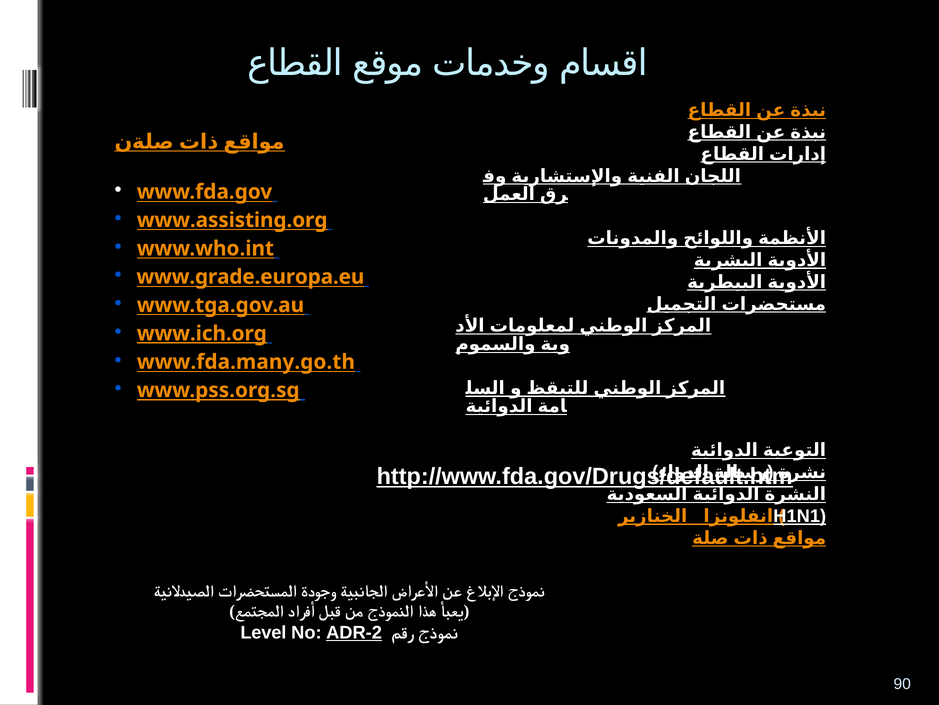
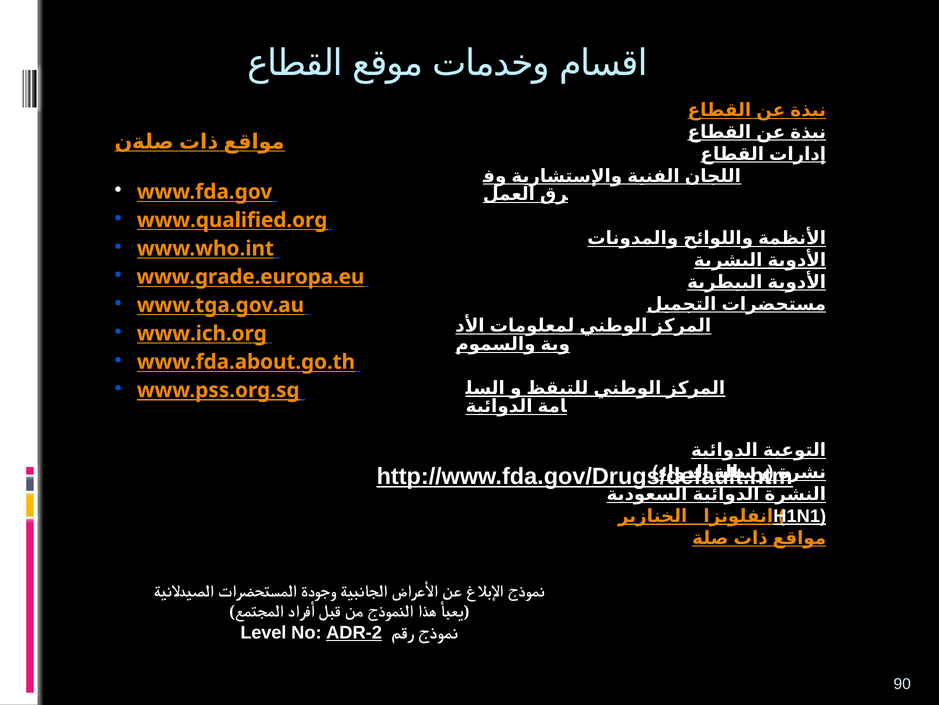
www.assisting.org: www.assisting.org -> www.qualified.org (232, 220)
www.ich.org underline: present -> none (202, 333)
www.fda.many.go.th: www.fda.many.go.th -> www.fda.about.go.th (246, 362)
